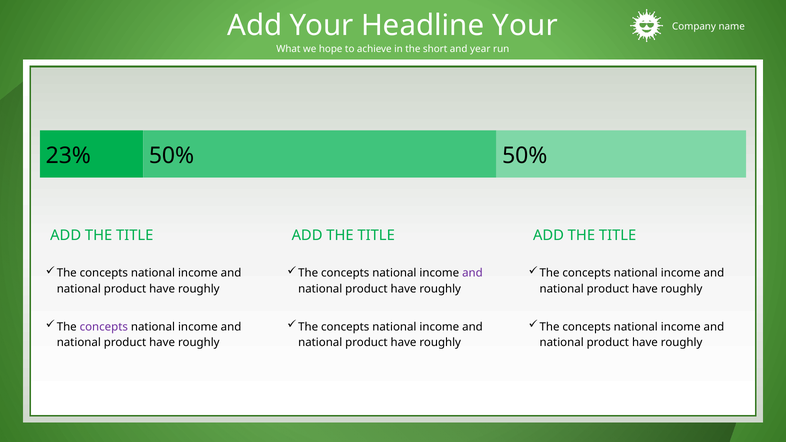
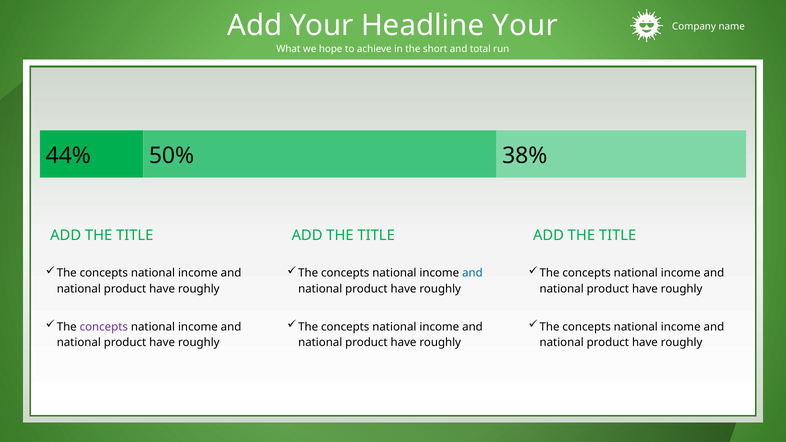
year: year -> total (480, 49)
23%: 23% -> 44% (68, 156)
50% 50%: 50% -> 38% (525, 156)
and colour: purple -> blue (472, 273)
